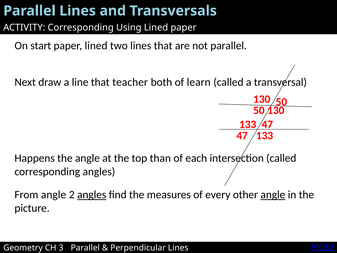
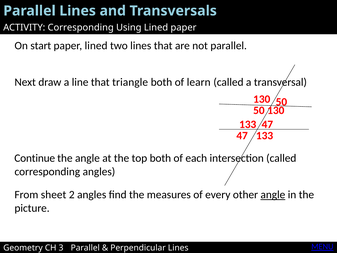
teacher: teacher -> triangle (130, 82)
Happens: Happens -> Continue (35, 158)
top than: than -> both (160, 158)
From angle: angle -> sheet (54, 195)
angles underline: present -> none (92, 195)
